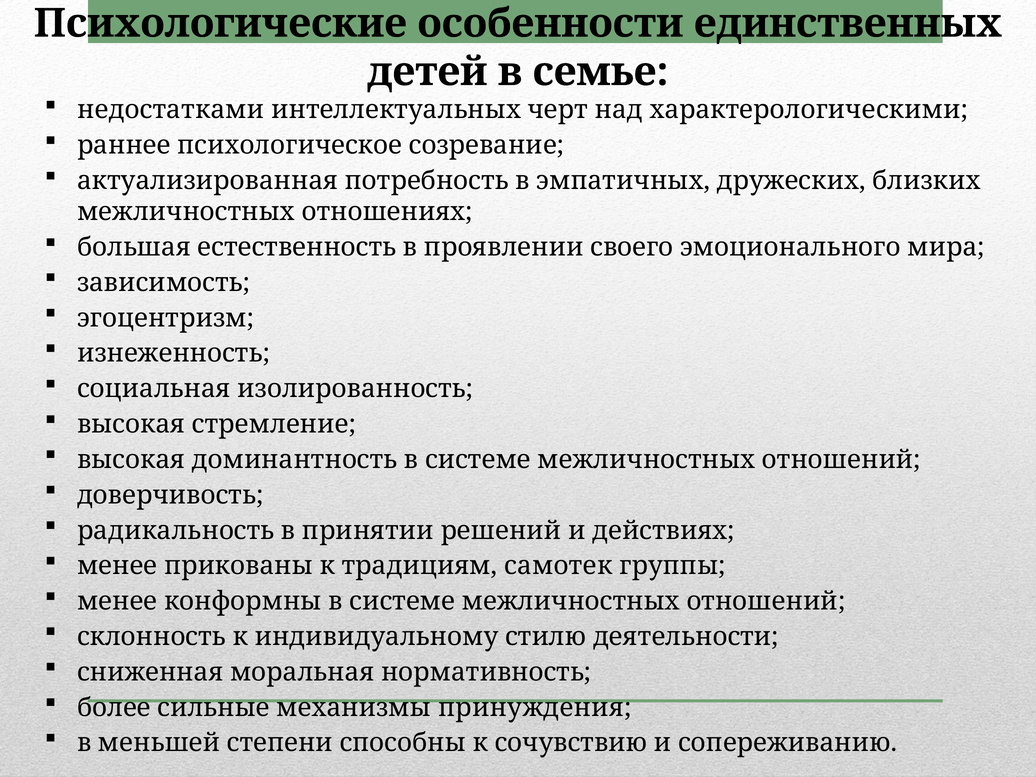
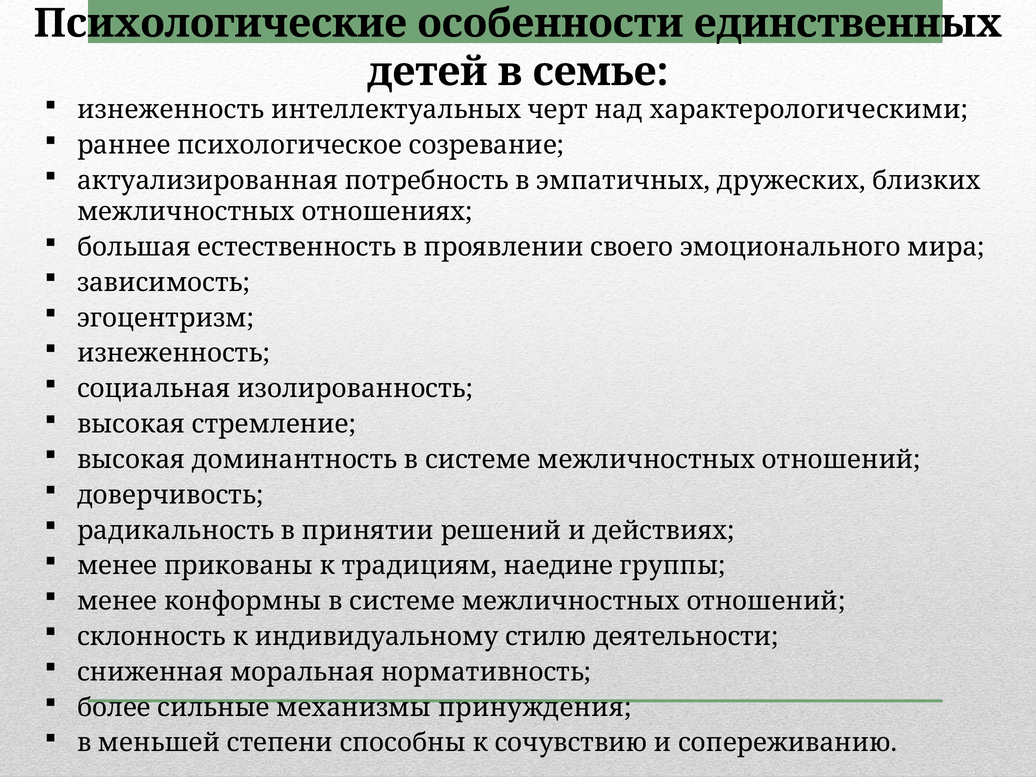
недостатками: недостатками -> изнеженность (171, 110)
самотек: самотек -> наедине (558, 566)
